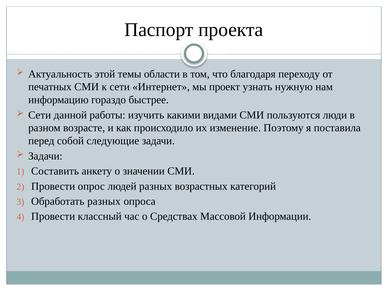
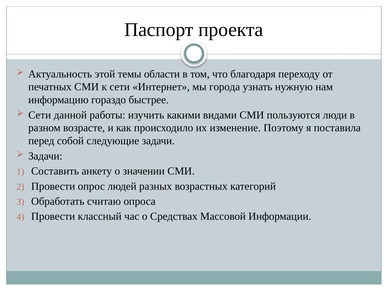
проект: проект -> города (225, 87)
Обработать разных: разных -> считаю (104, 201)
